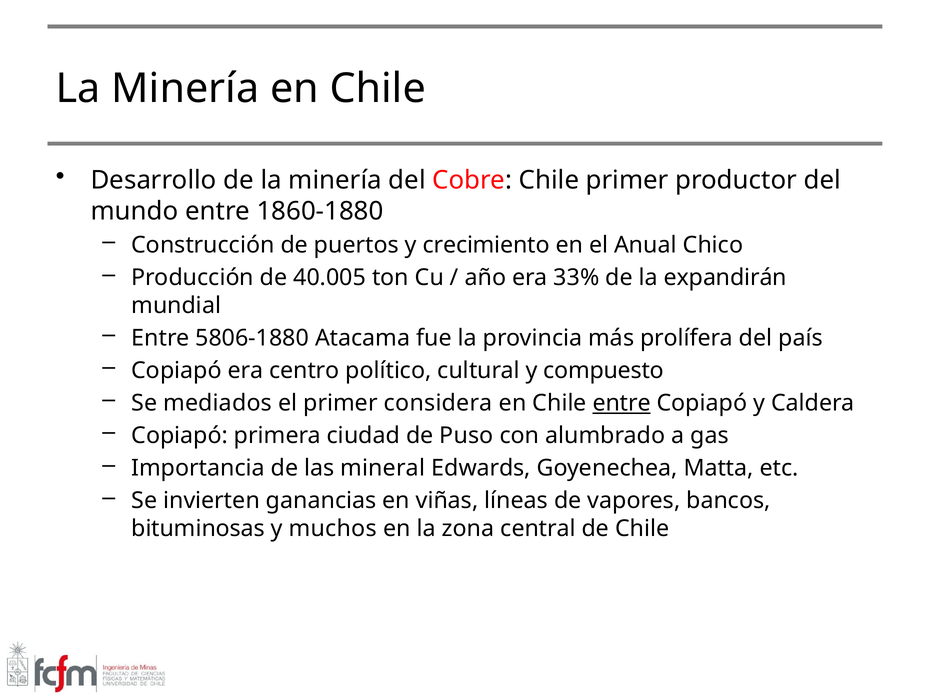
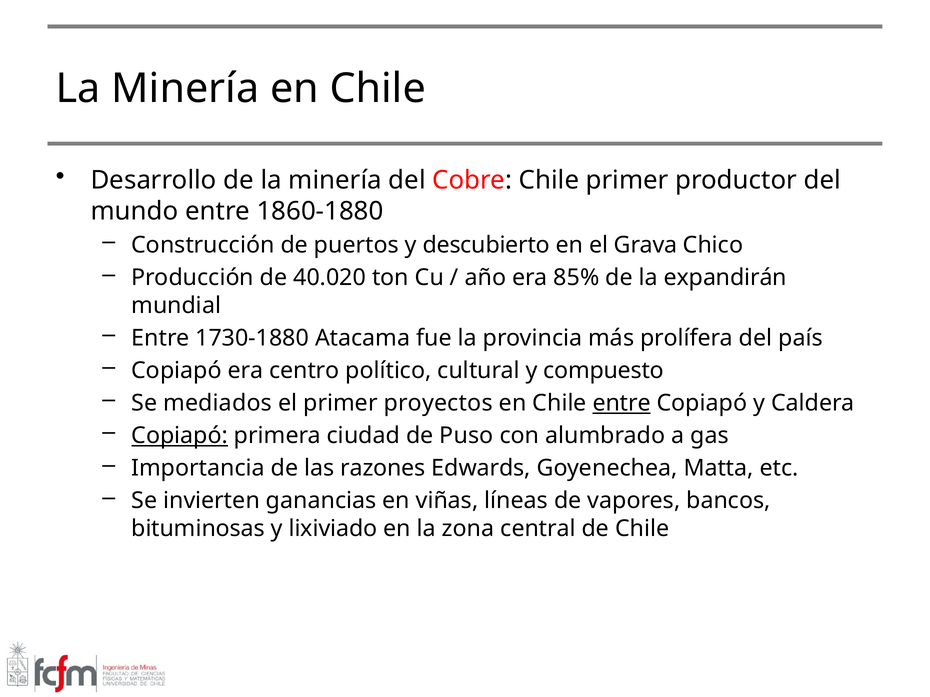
crecimiento: crecimiento -> descubierto (486, 245)
Anual: Anual -> Grava (646, 245)
40.005: 40.005 -> 40.020 (330, 278)
33%: 33% -> 85% (576, 278)
5806-1880: 5806-1880 -> 1730-1880 (252, 338)
considera: considera -> proyectos (438, 403)
Copiapó underline: none -> present (180, 436)
mineral: mineral -> razones (383, 468)
muchos: muchos -> lixiviado (333, 529)
